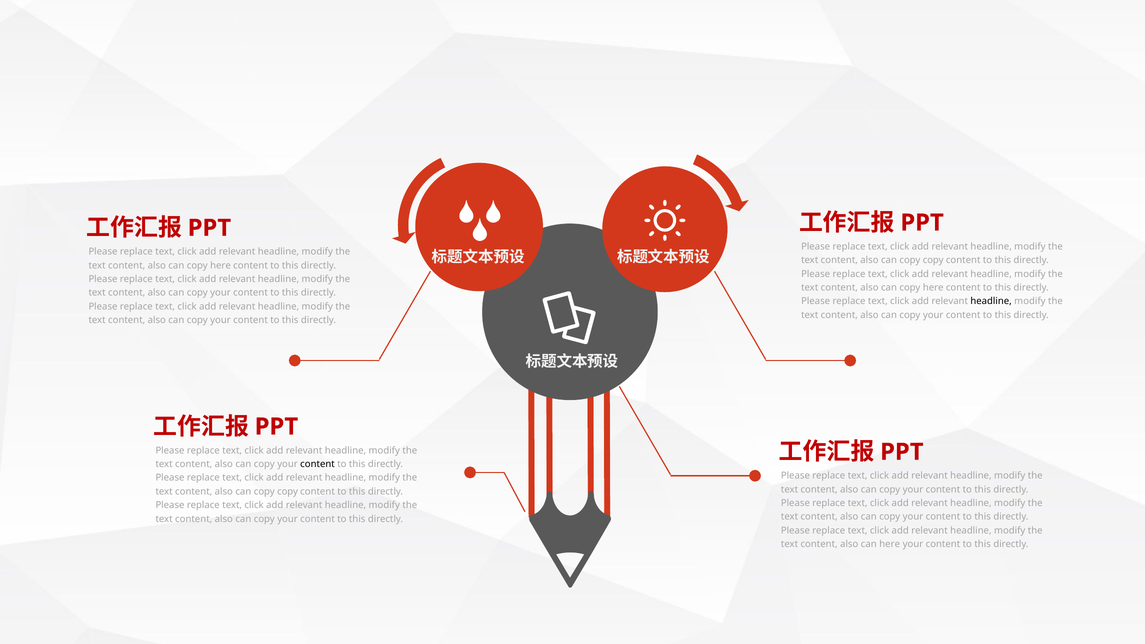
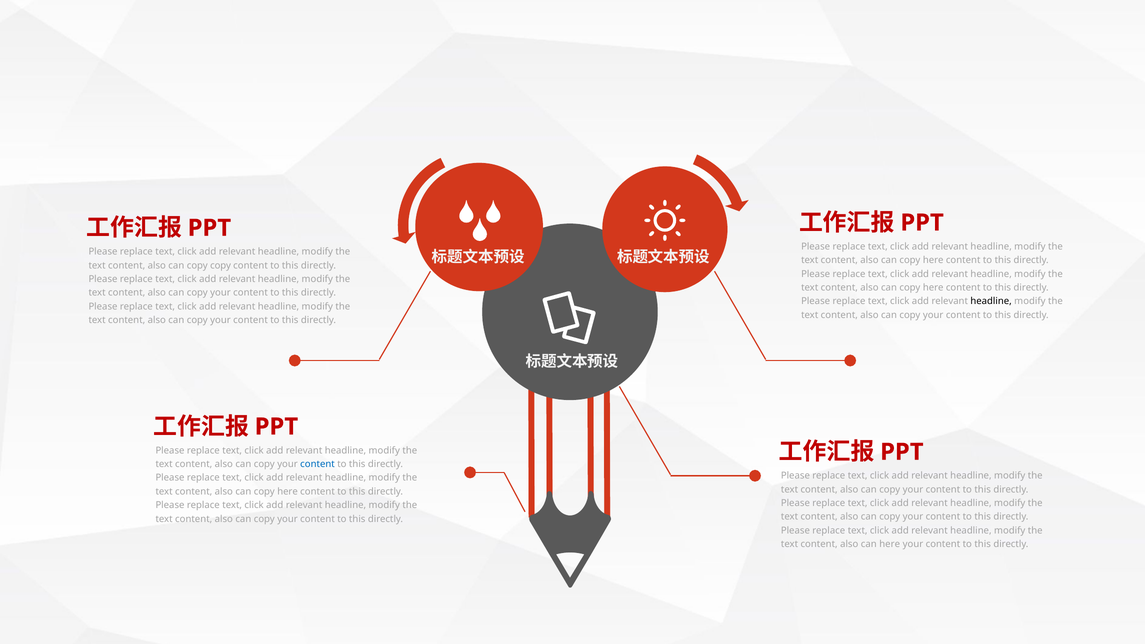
copy: copy -> here (933, 260)
here: here -> copy (221, 265)
content colour: black -> blue (318, 464)
copy: copy -> here (288, 492)
